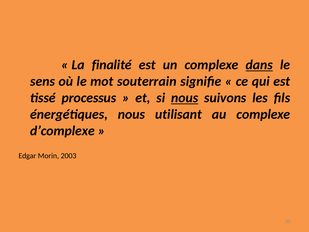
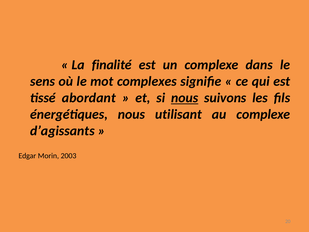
dans underline: present -> none (259, 65)
souterrain: souterrain -> complexes (147, 81)
processus: processus -> abordant (89, 98)
d’complexe: d’complexe -> d’agissants (62, 131)
